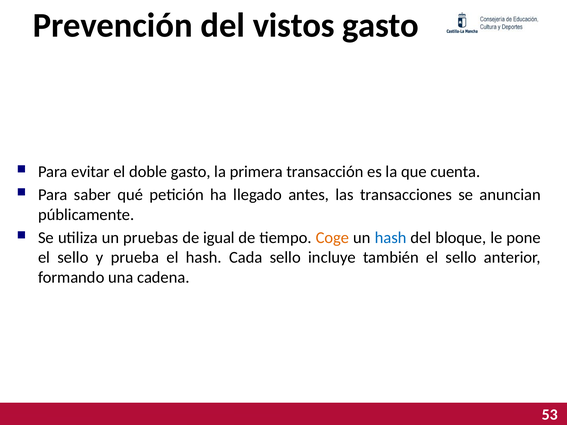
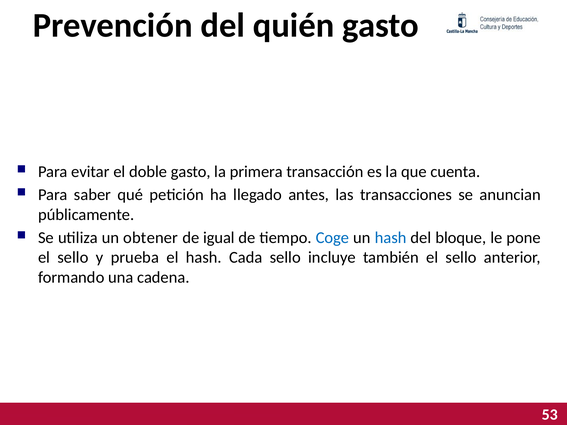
vistos: vistos -> quién (294, 25)
pruebas: pruebas -> obtener (151, 238)
Coge colour: orange -> blue (332, 238)
